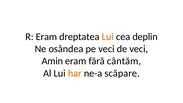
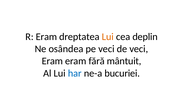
Amin: Amin -> Eram (52, 61)
cântăm: cântăm -> mântuit (124, 61)
har colour: orange -> blue (75, 73)
scăpare: scăpare -> bucuriei (122, 73)
